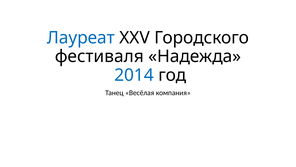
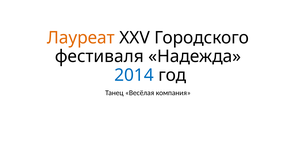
Лауреат colour: blue -> orange (81, 38)
